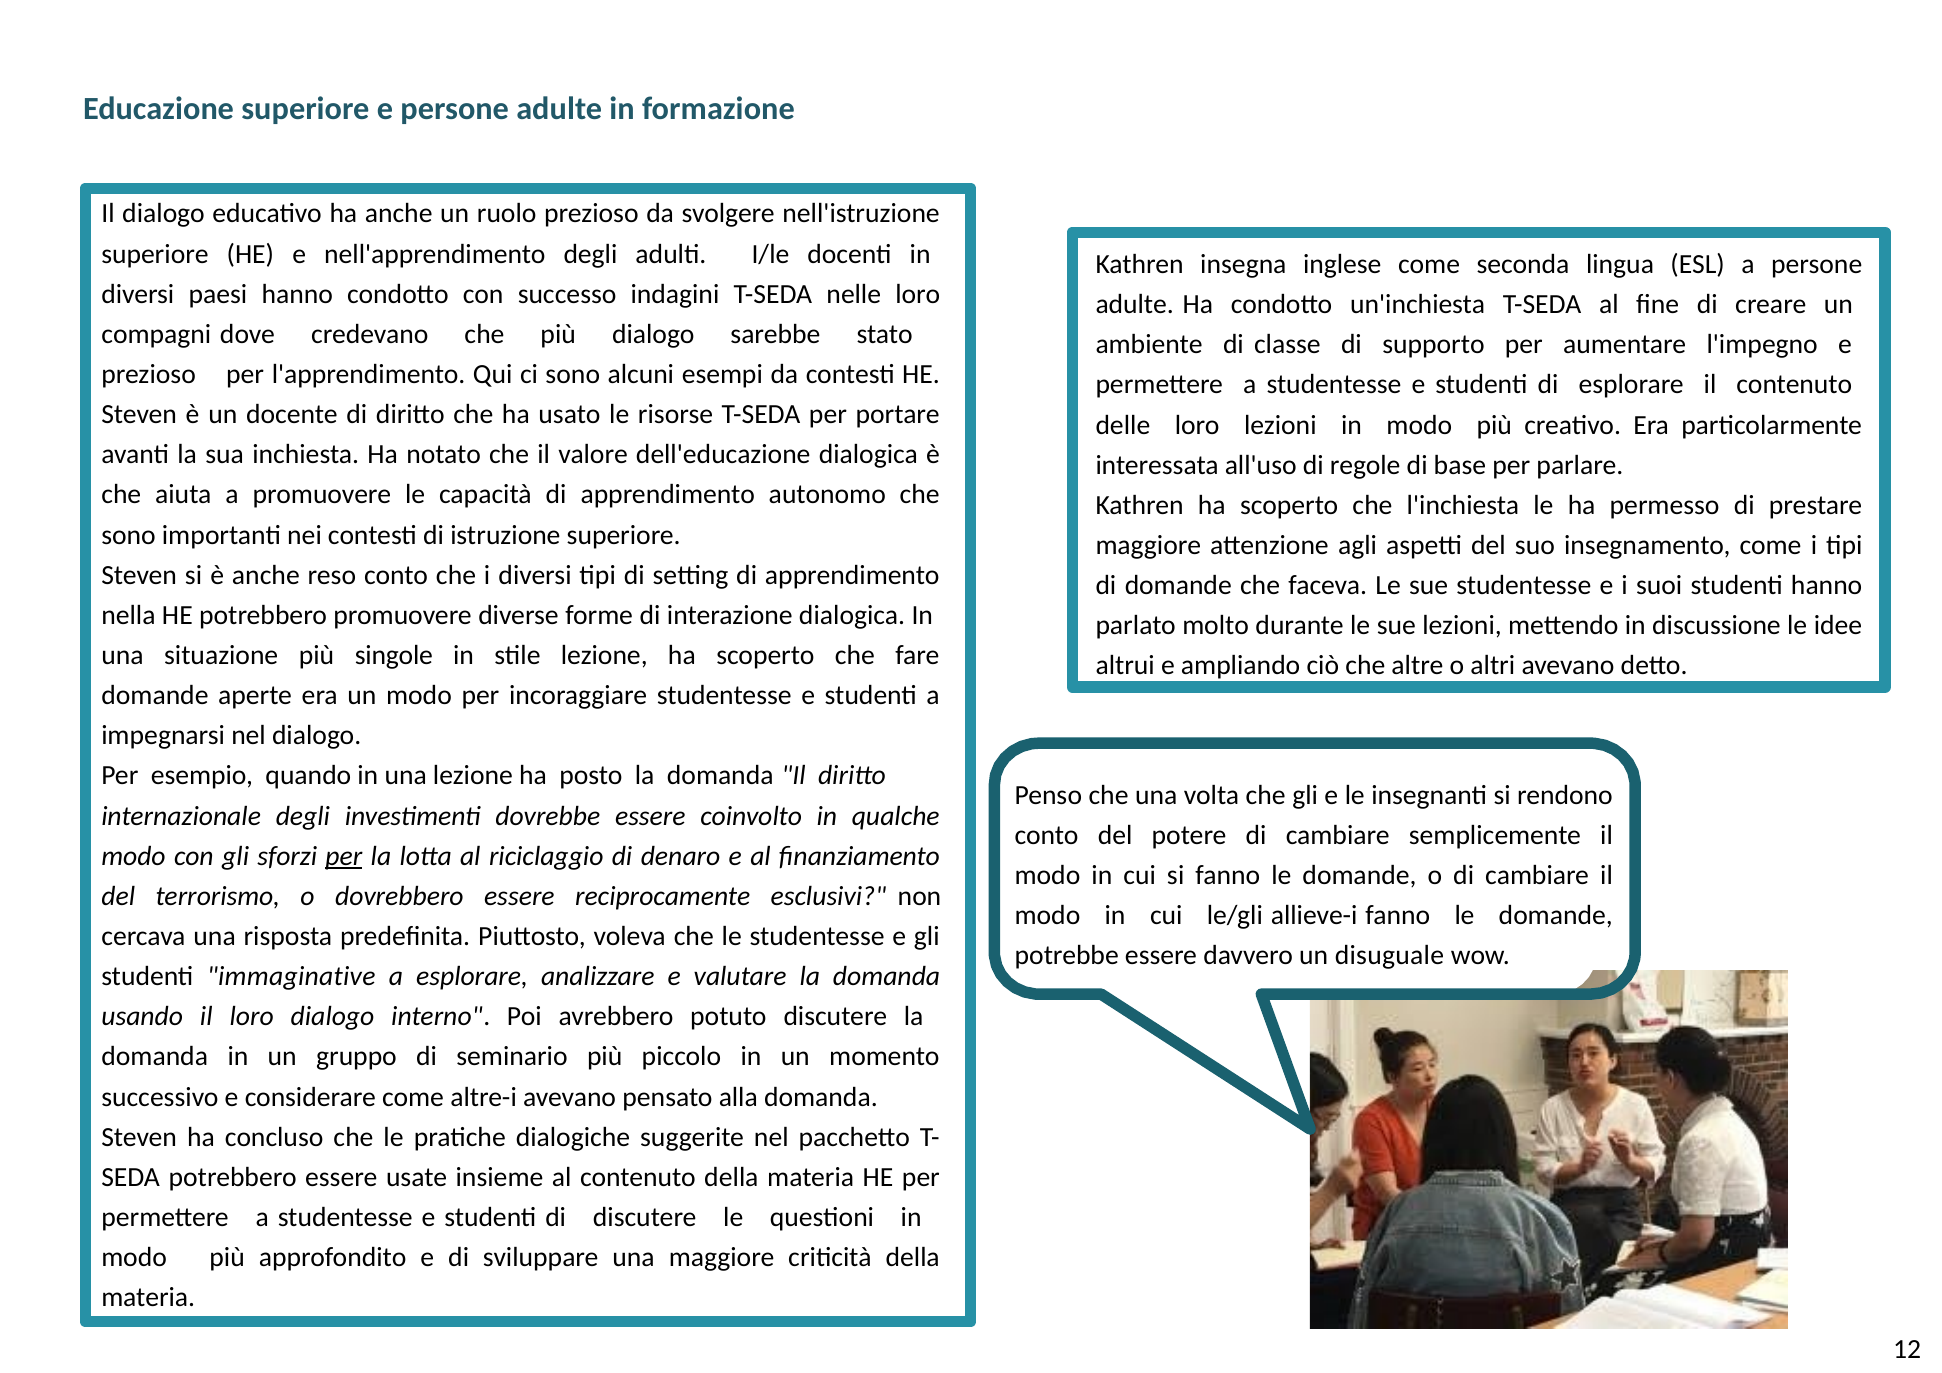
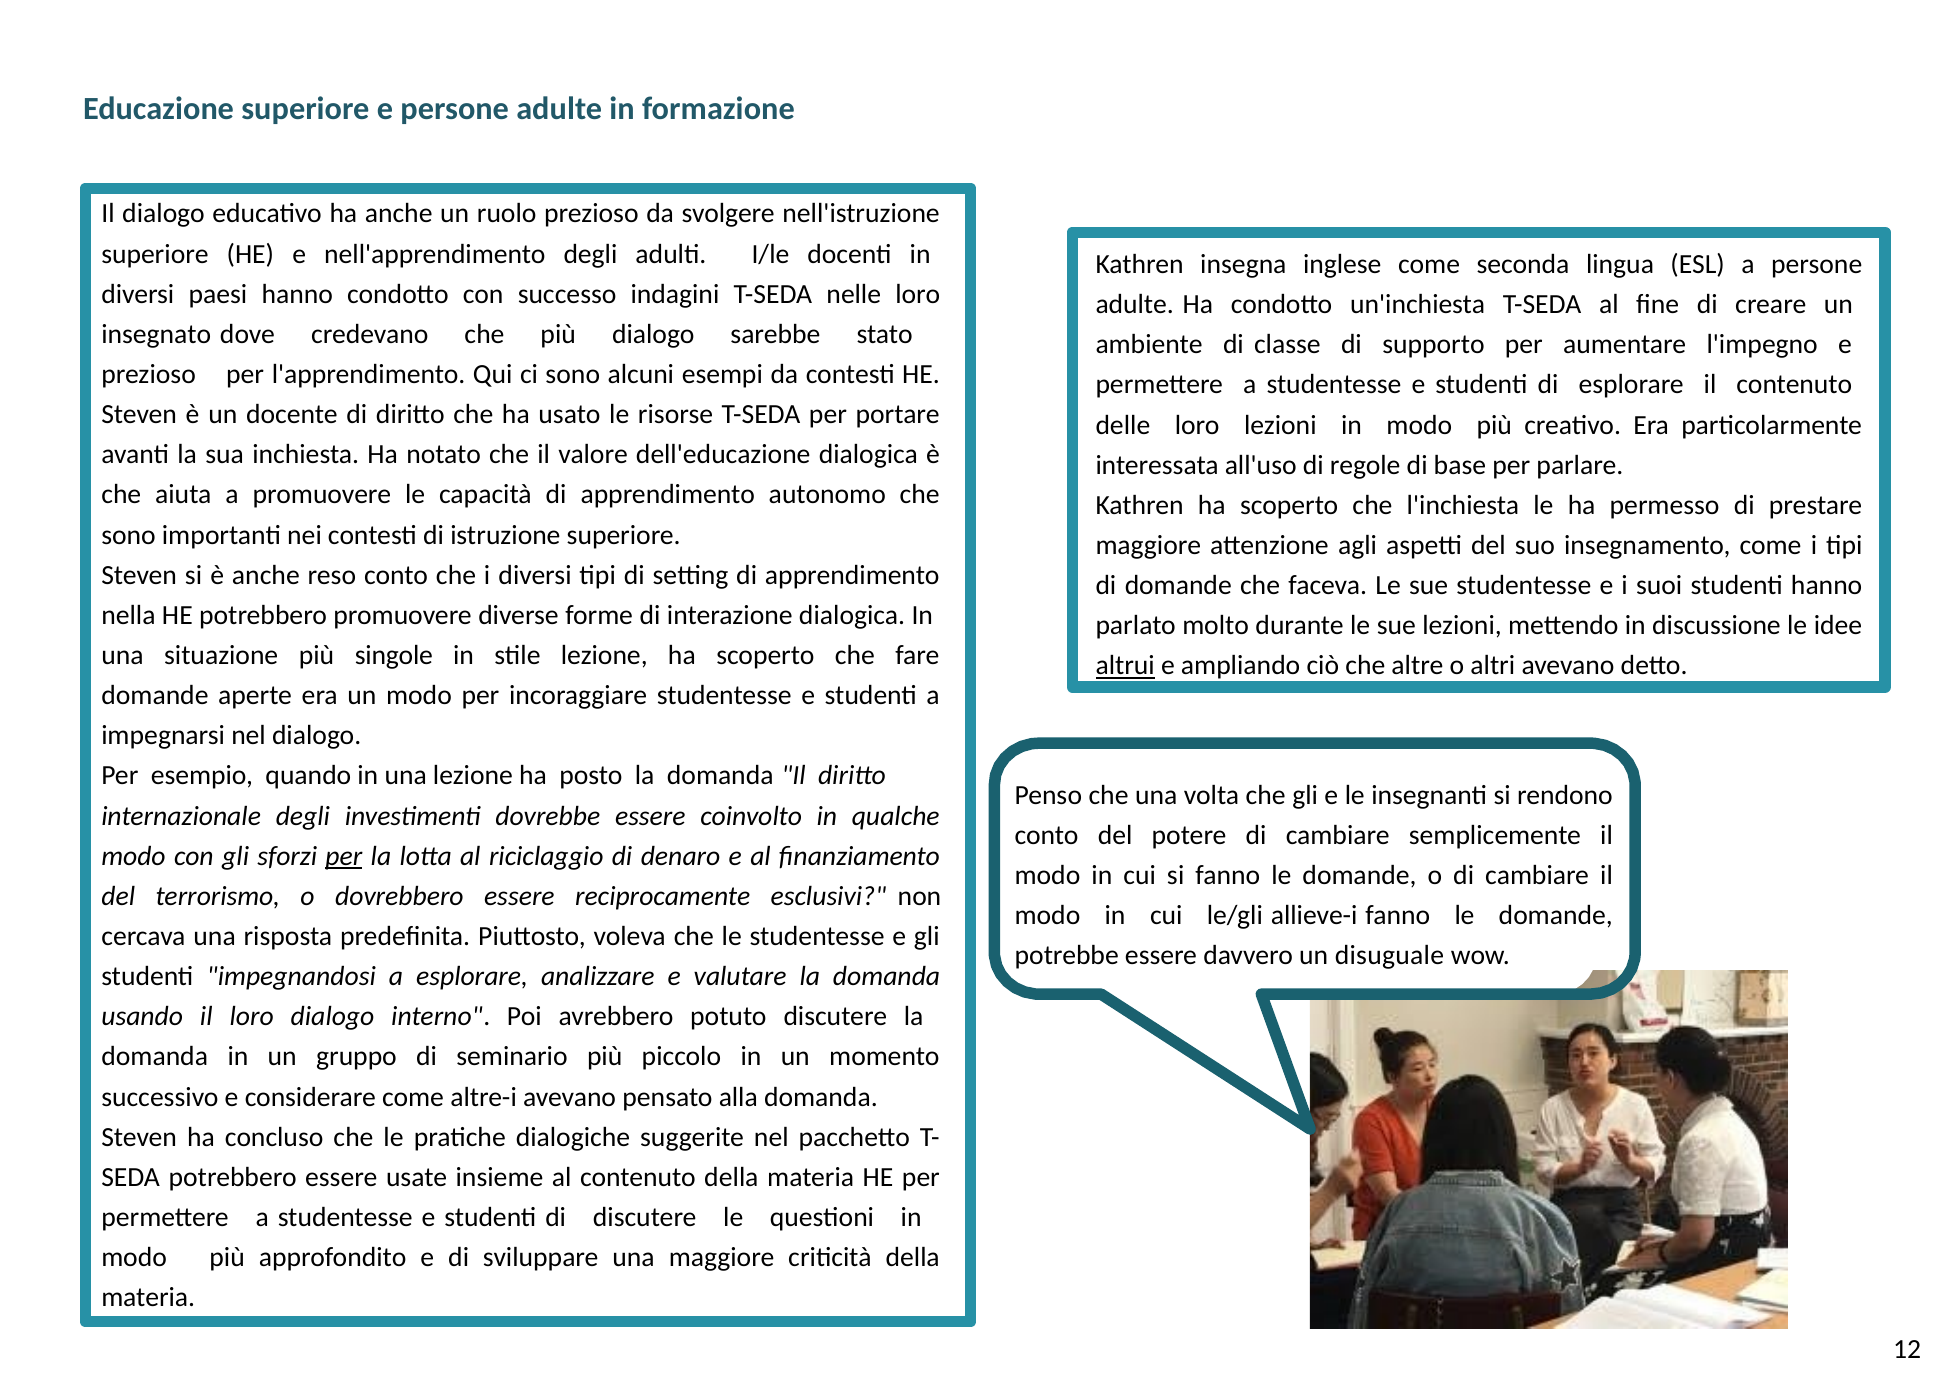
compagni: compagni -> insegnato (156, 334)
altrui underline: none -> present (1125, 666)
immaginative: immaginative -> impegnandosi (291, 977)
